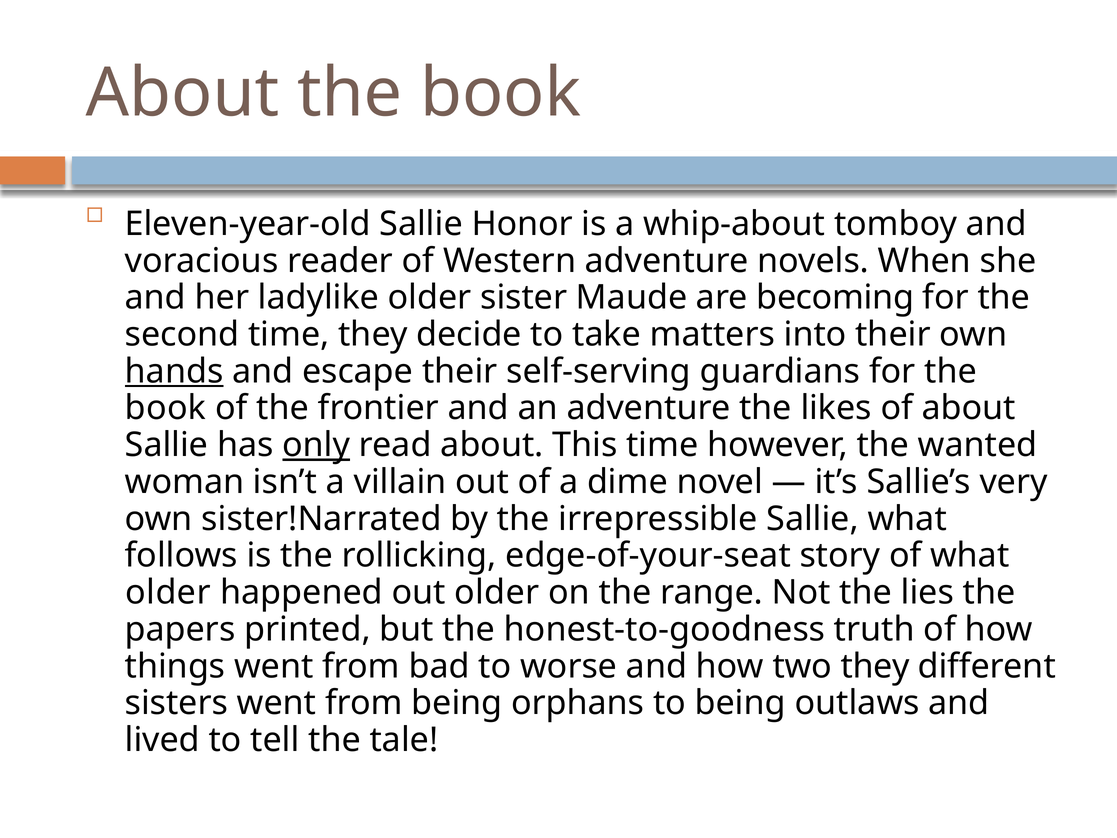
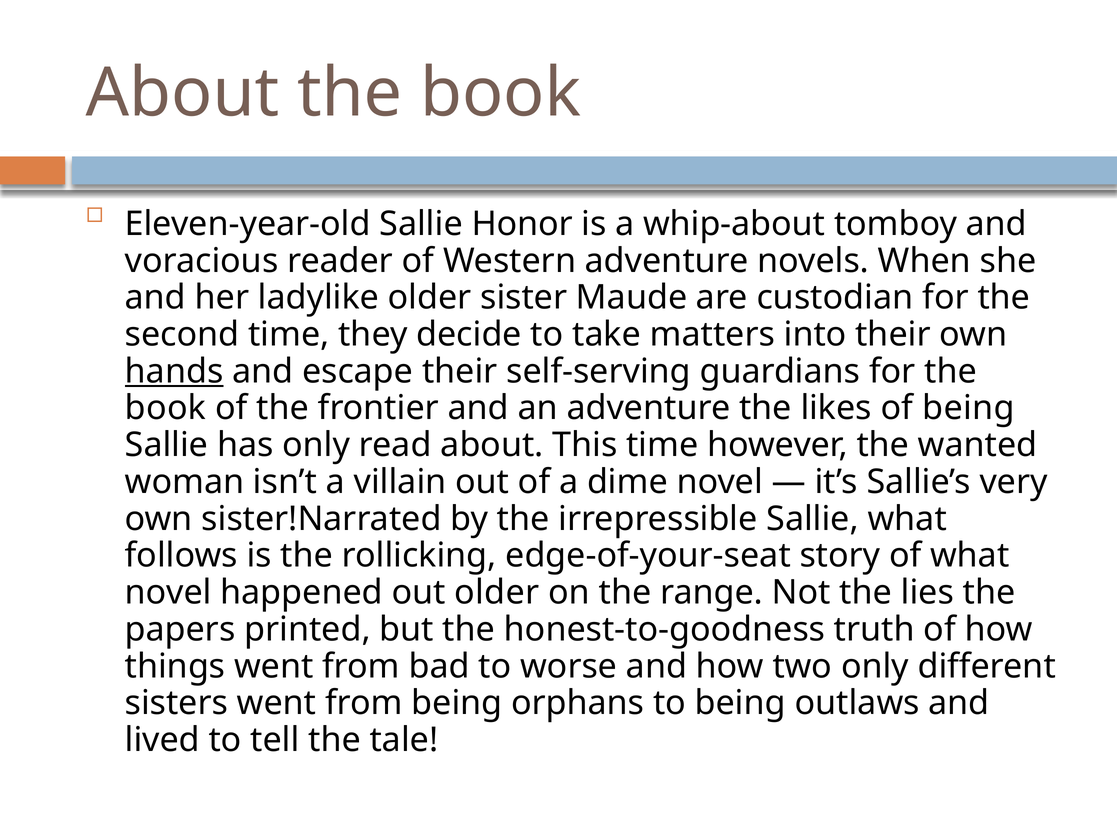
becoming: becoming -> custodian (835, 298)
of about: about -> being (968, 408)
only underline: present -> none (316, 445)
older: older -> novel (168, 592)
two they: they -> only (875, 666)
